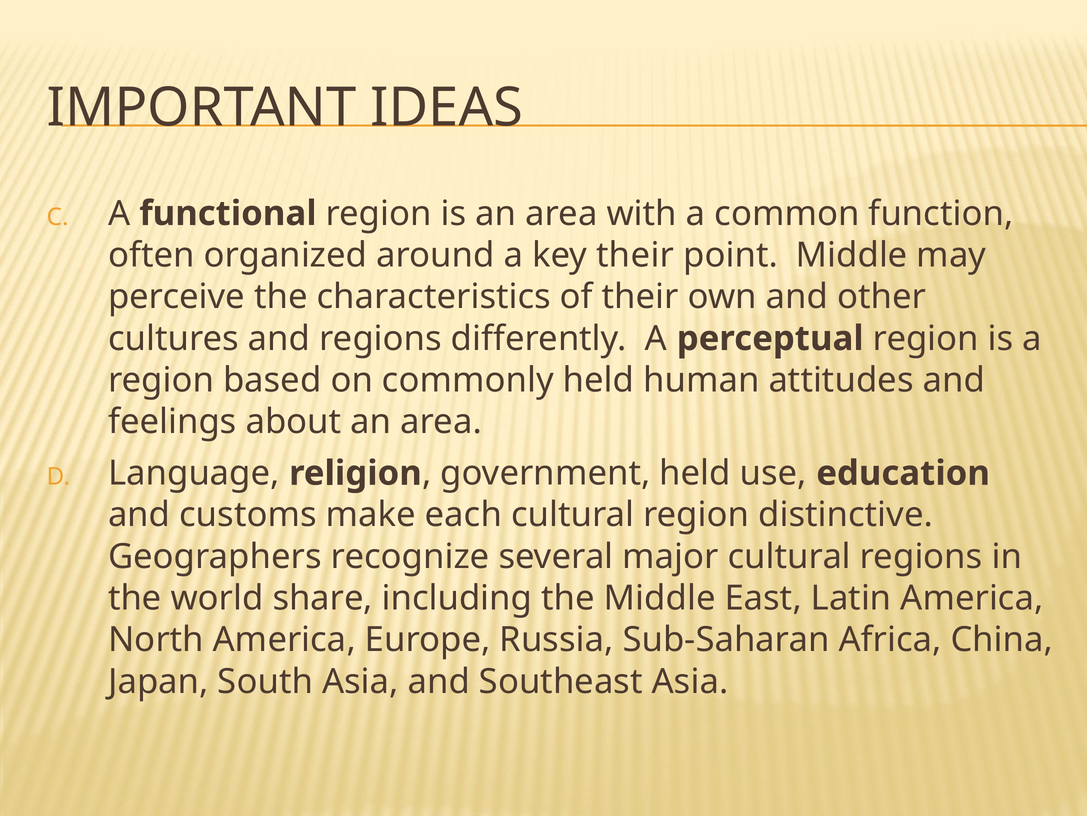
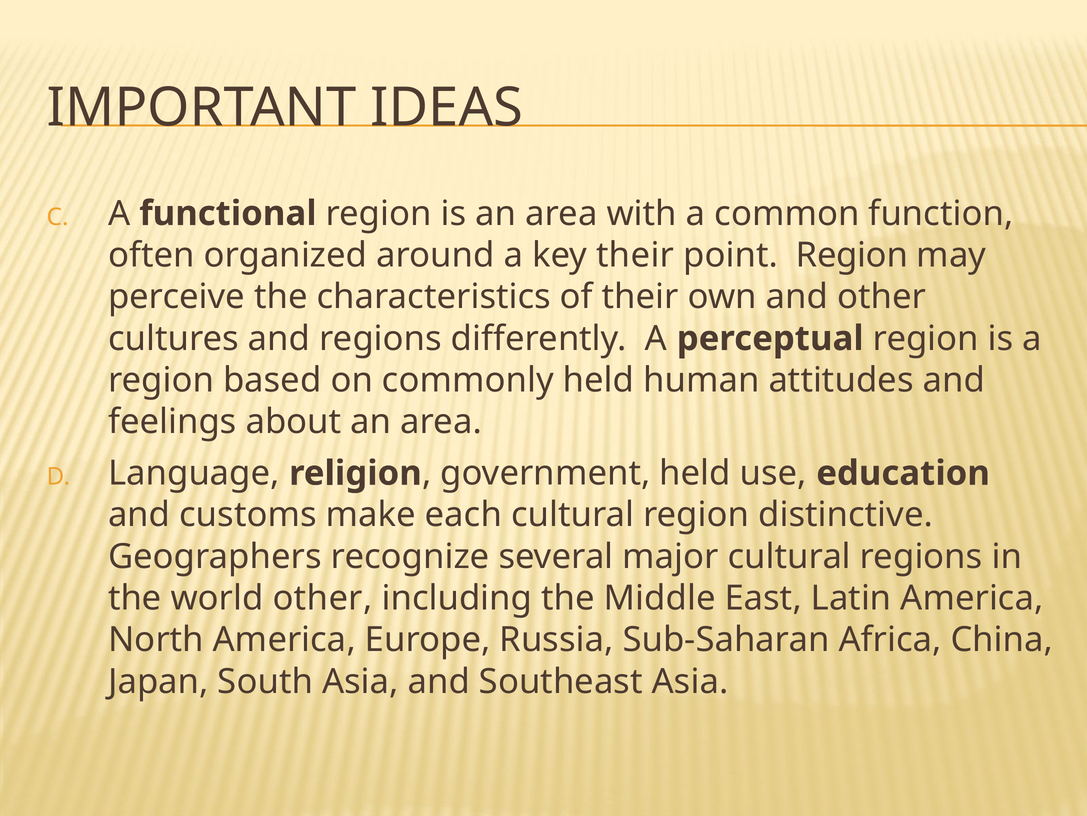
point Middle: Middle -> Region (852, 255)
world share: share -> other (323, 598)
